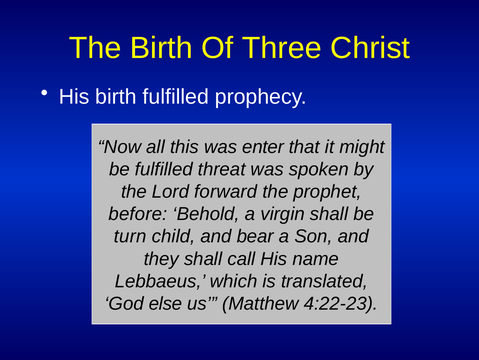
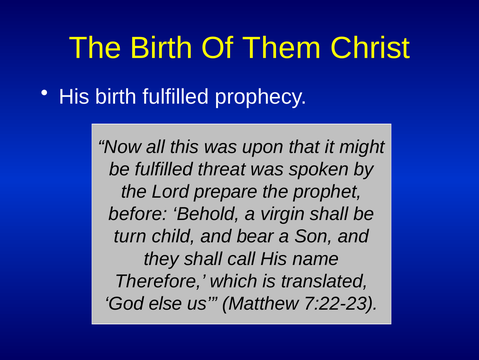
Three: Three -> Them (282, 48)
enter: enter -> upon (263, 147)
forward: forward -> prepare (226, 191)
Lebbaeus: Lebbaeus -> Therefore (160, 281)
4:22-23: 4:22-23 -> 7:22-23 (341, 303)
